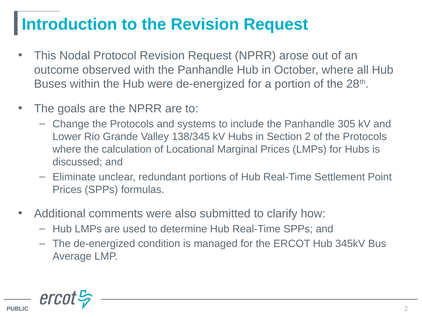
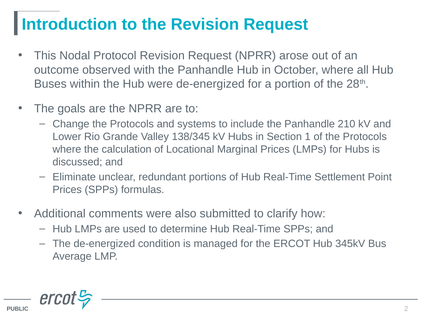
305: 305 -> 210 (347, 124)
Section 2: 2 -> 1 (308, 136)
